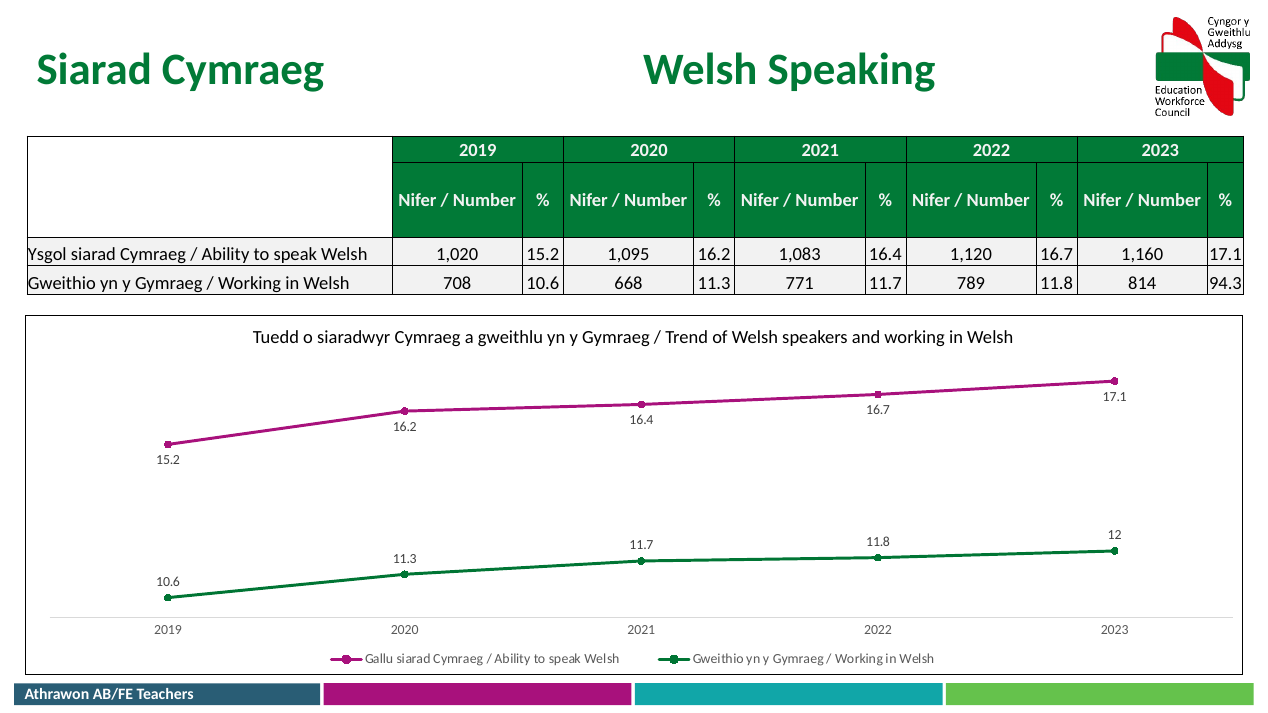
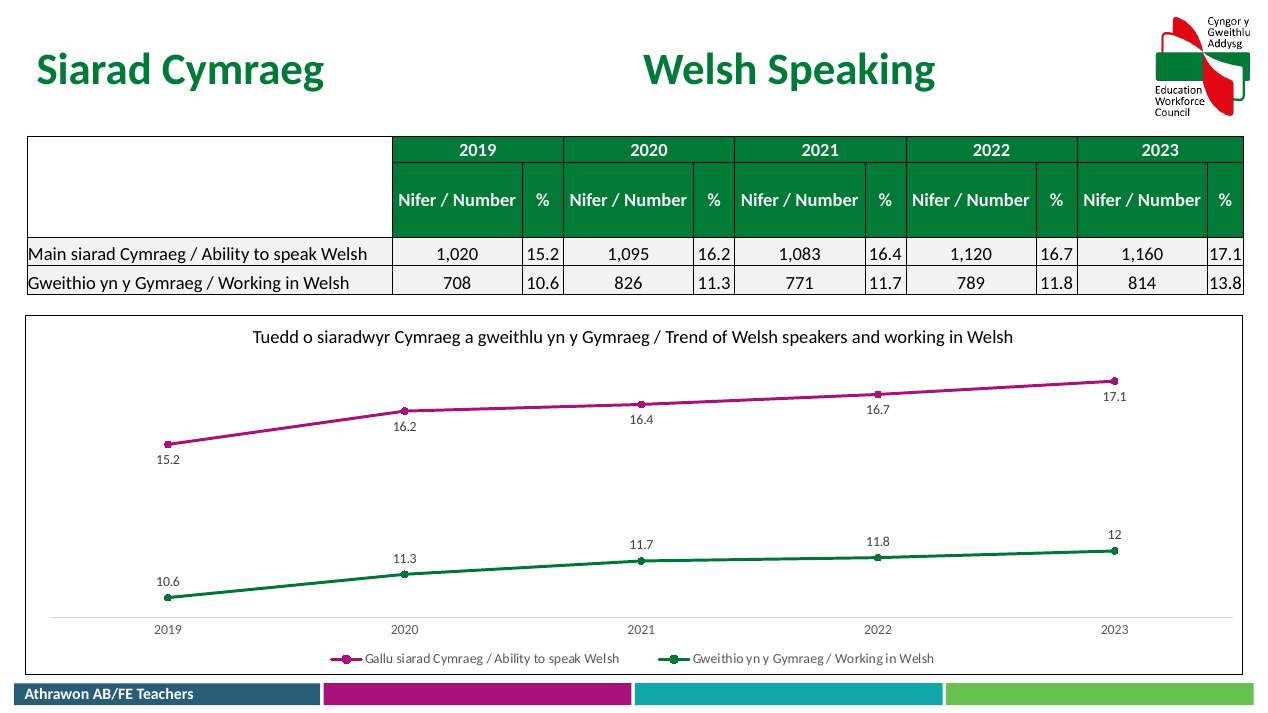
Ysgol: Ysgol -> Main (47, 255)
668: 668 -> 826 (629, 284)
94.3: 94.3 -> 13.8 (1225, 284)
